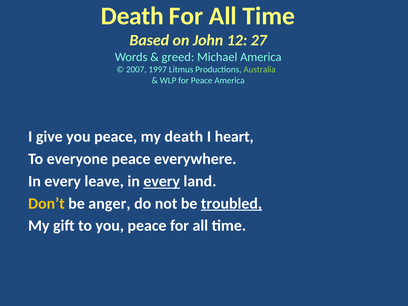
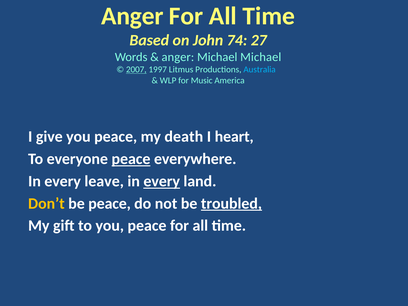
Death: Death -> Anger (132, 16)
12: 12 -> 74 (237, 40)
greed: greed -> anger (178, 57)
Michael America: America -> Michael (261, 57)
2007 underline: none -> present (136, 70)
Australia colour: light green -> light blue (260, 70)
for Peace: Peace -> Music (202, 81)
peace underline: none -> present (131, 159)
be anger: anger -> peace (110, 203)
